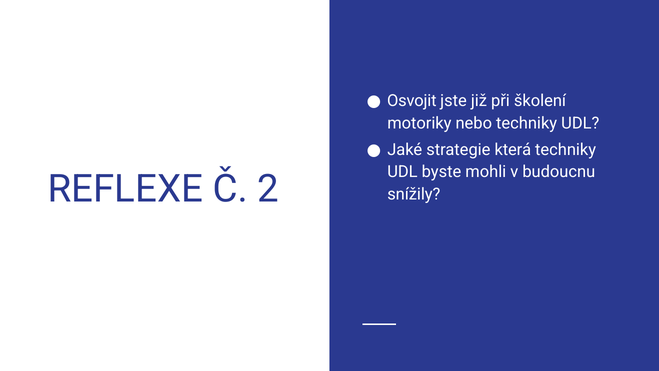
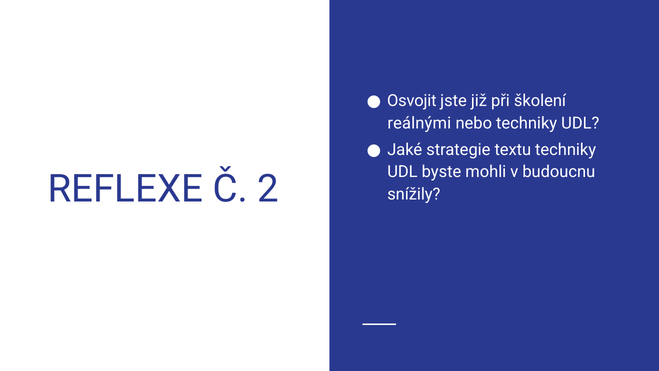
motoriky: motoriky -> reálnými (419, 123)
která: která -> textu (513, 149)
